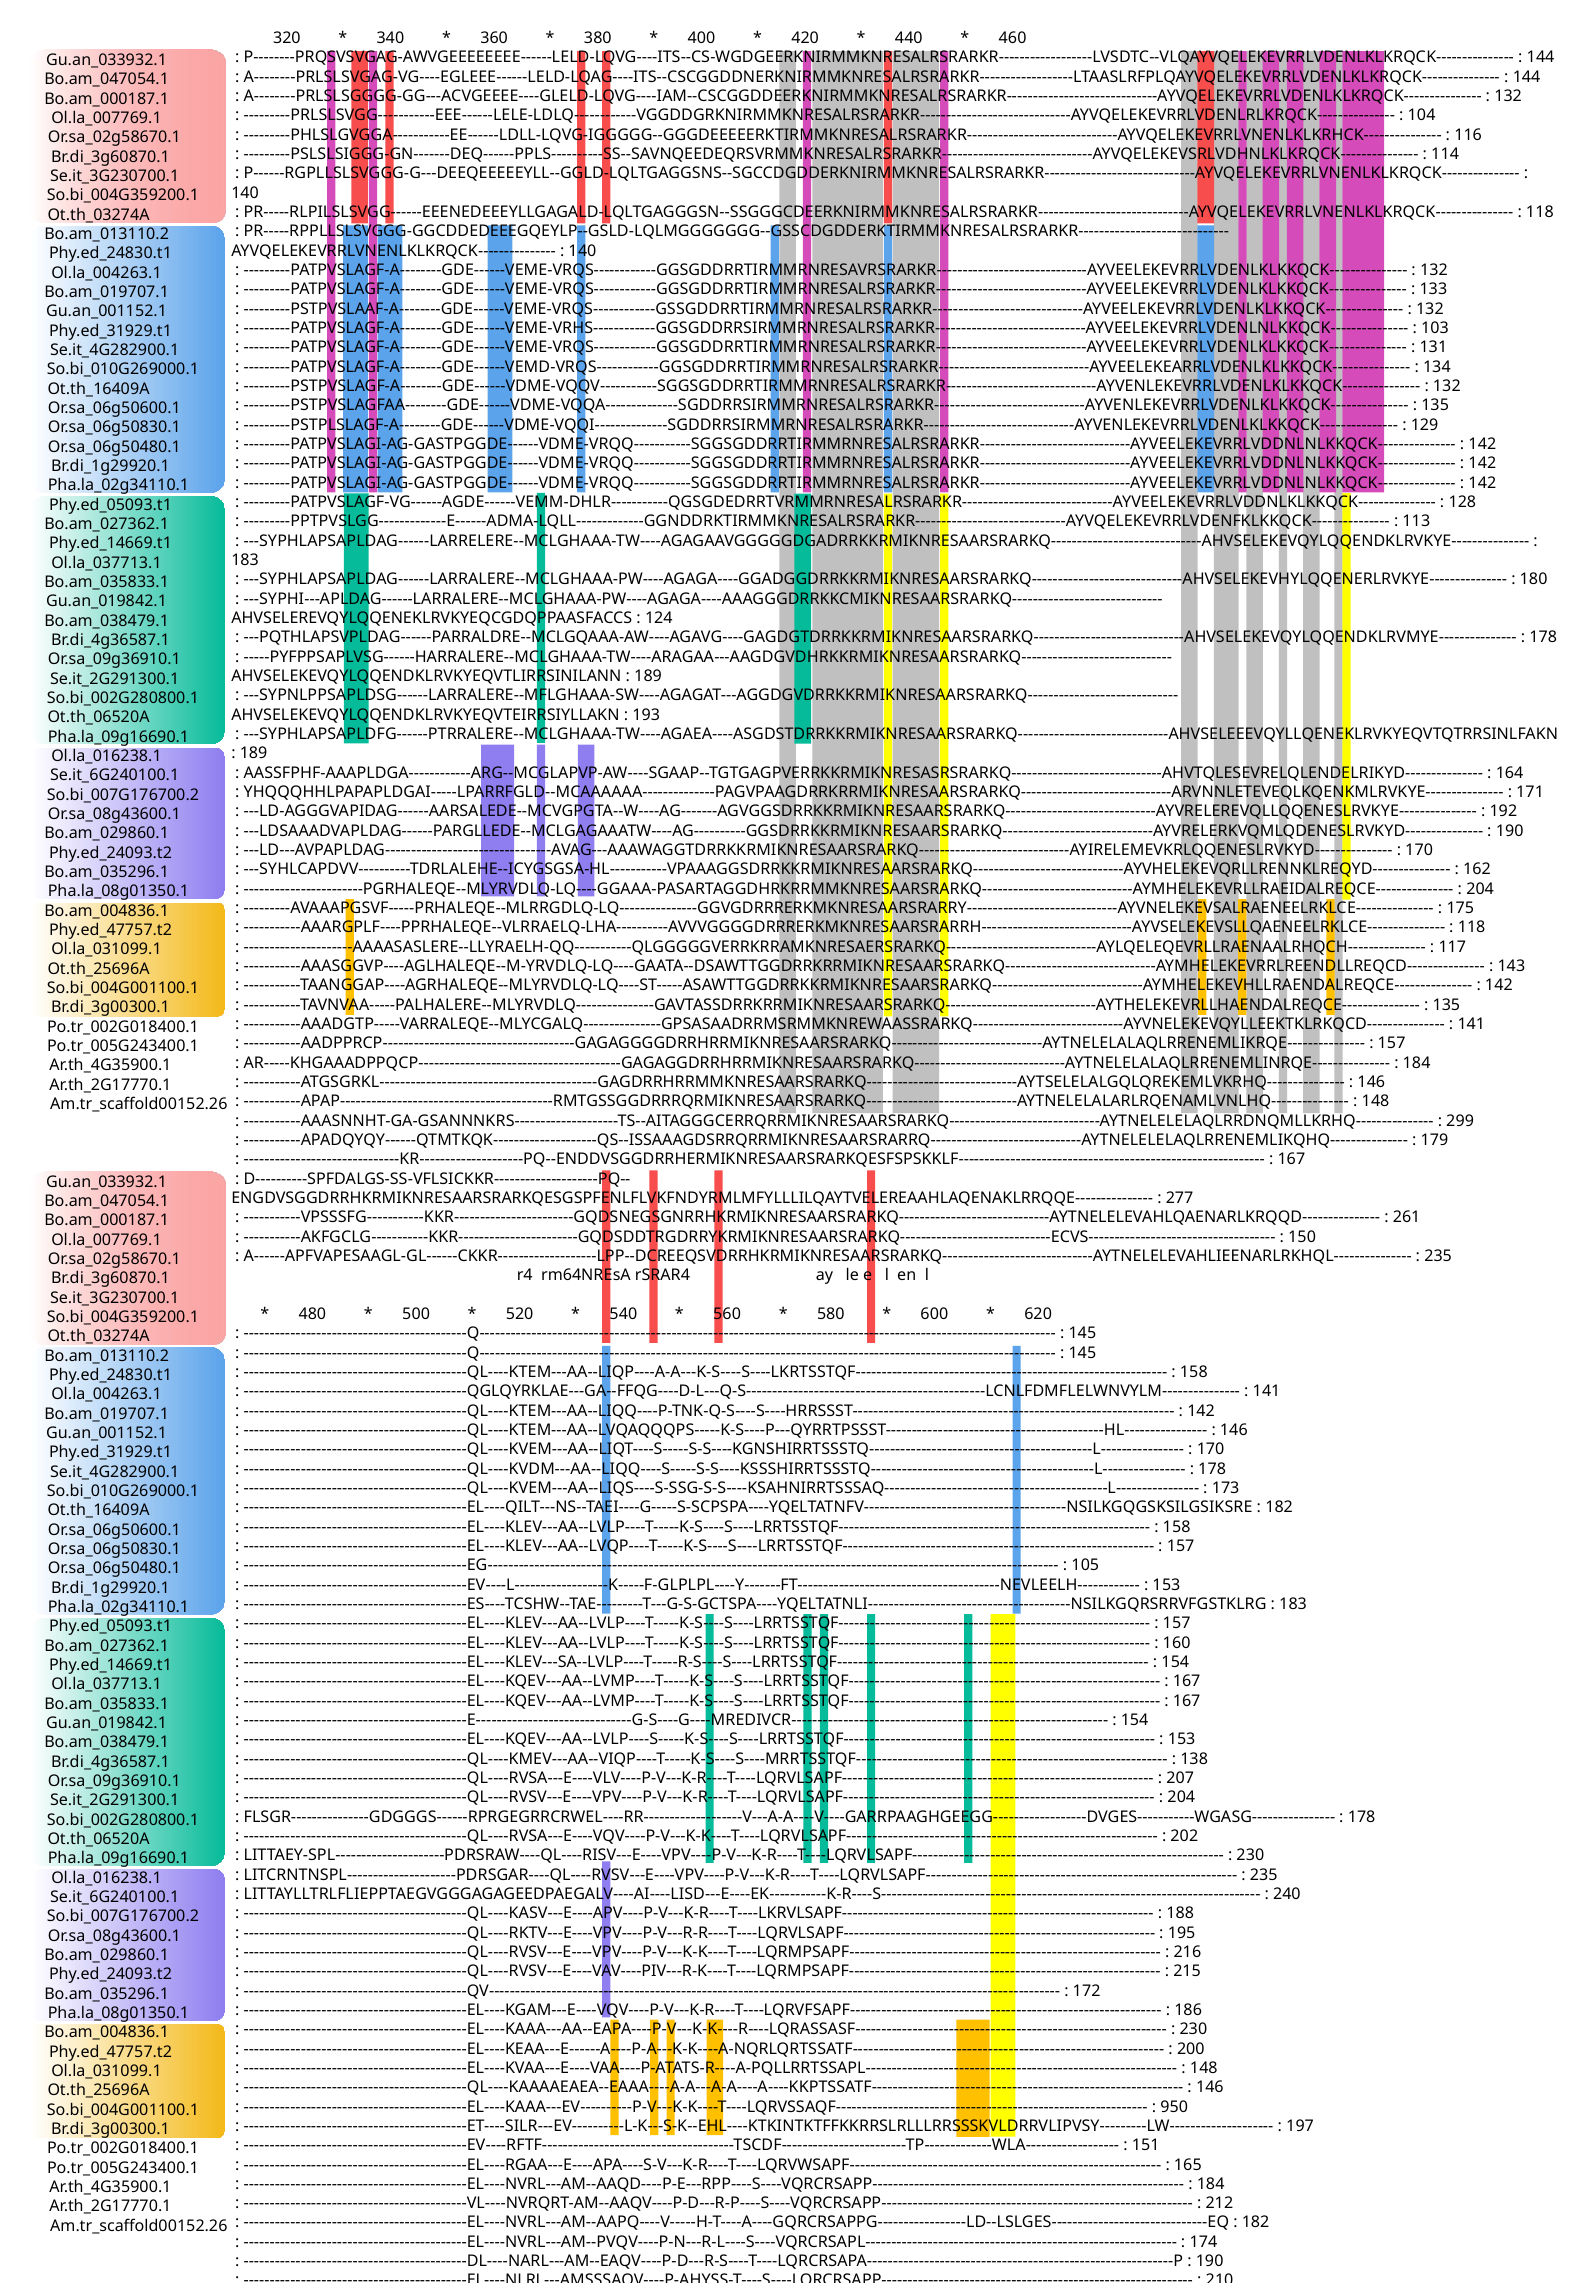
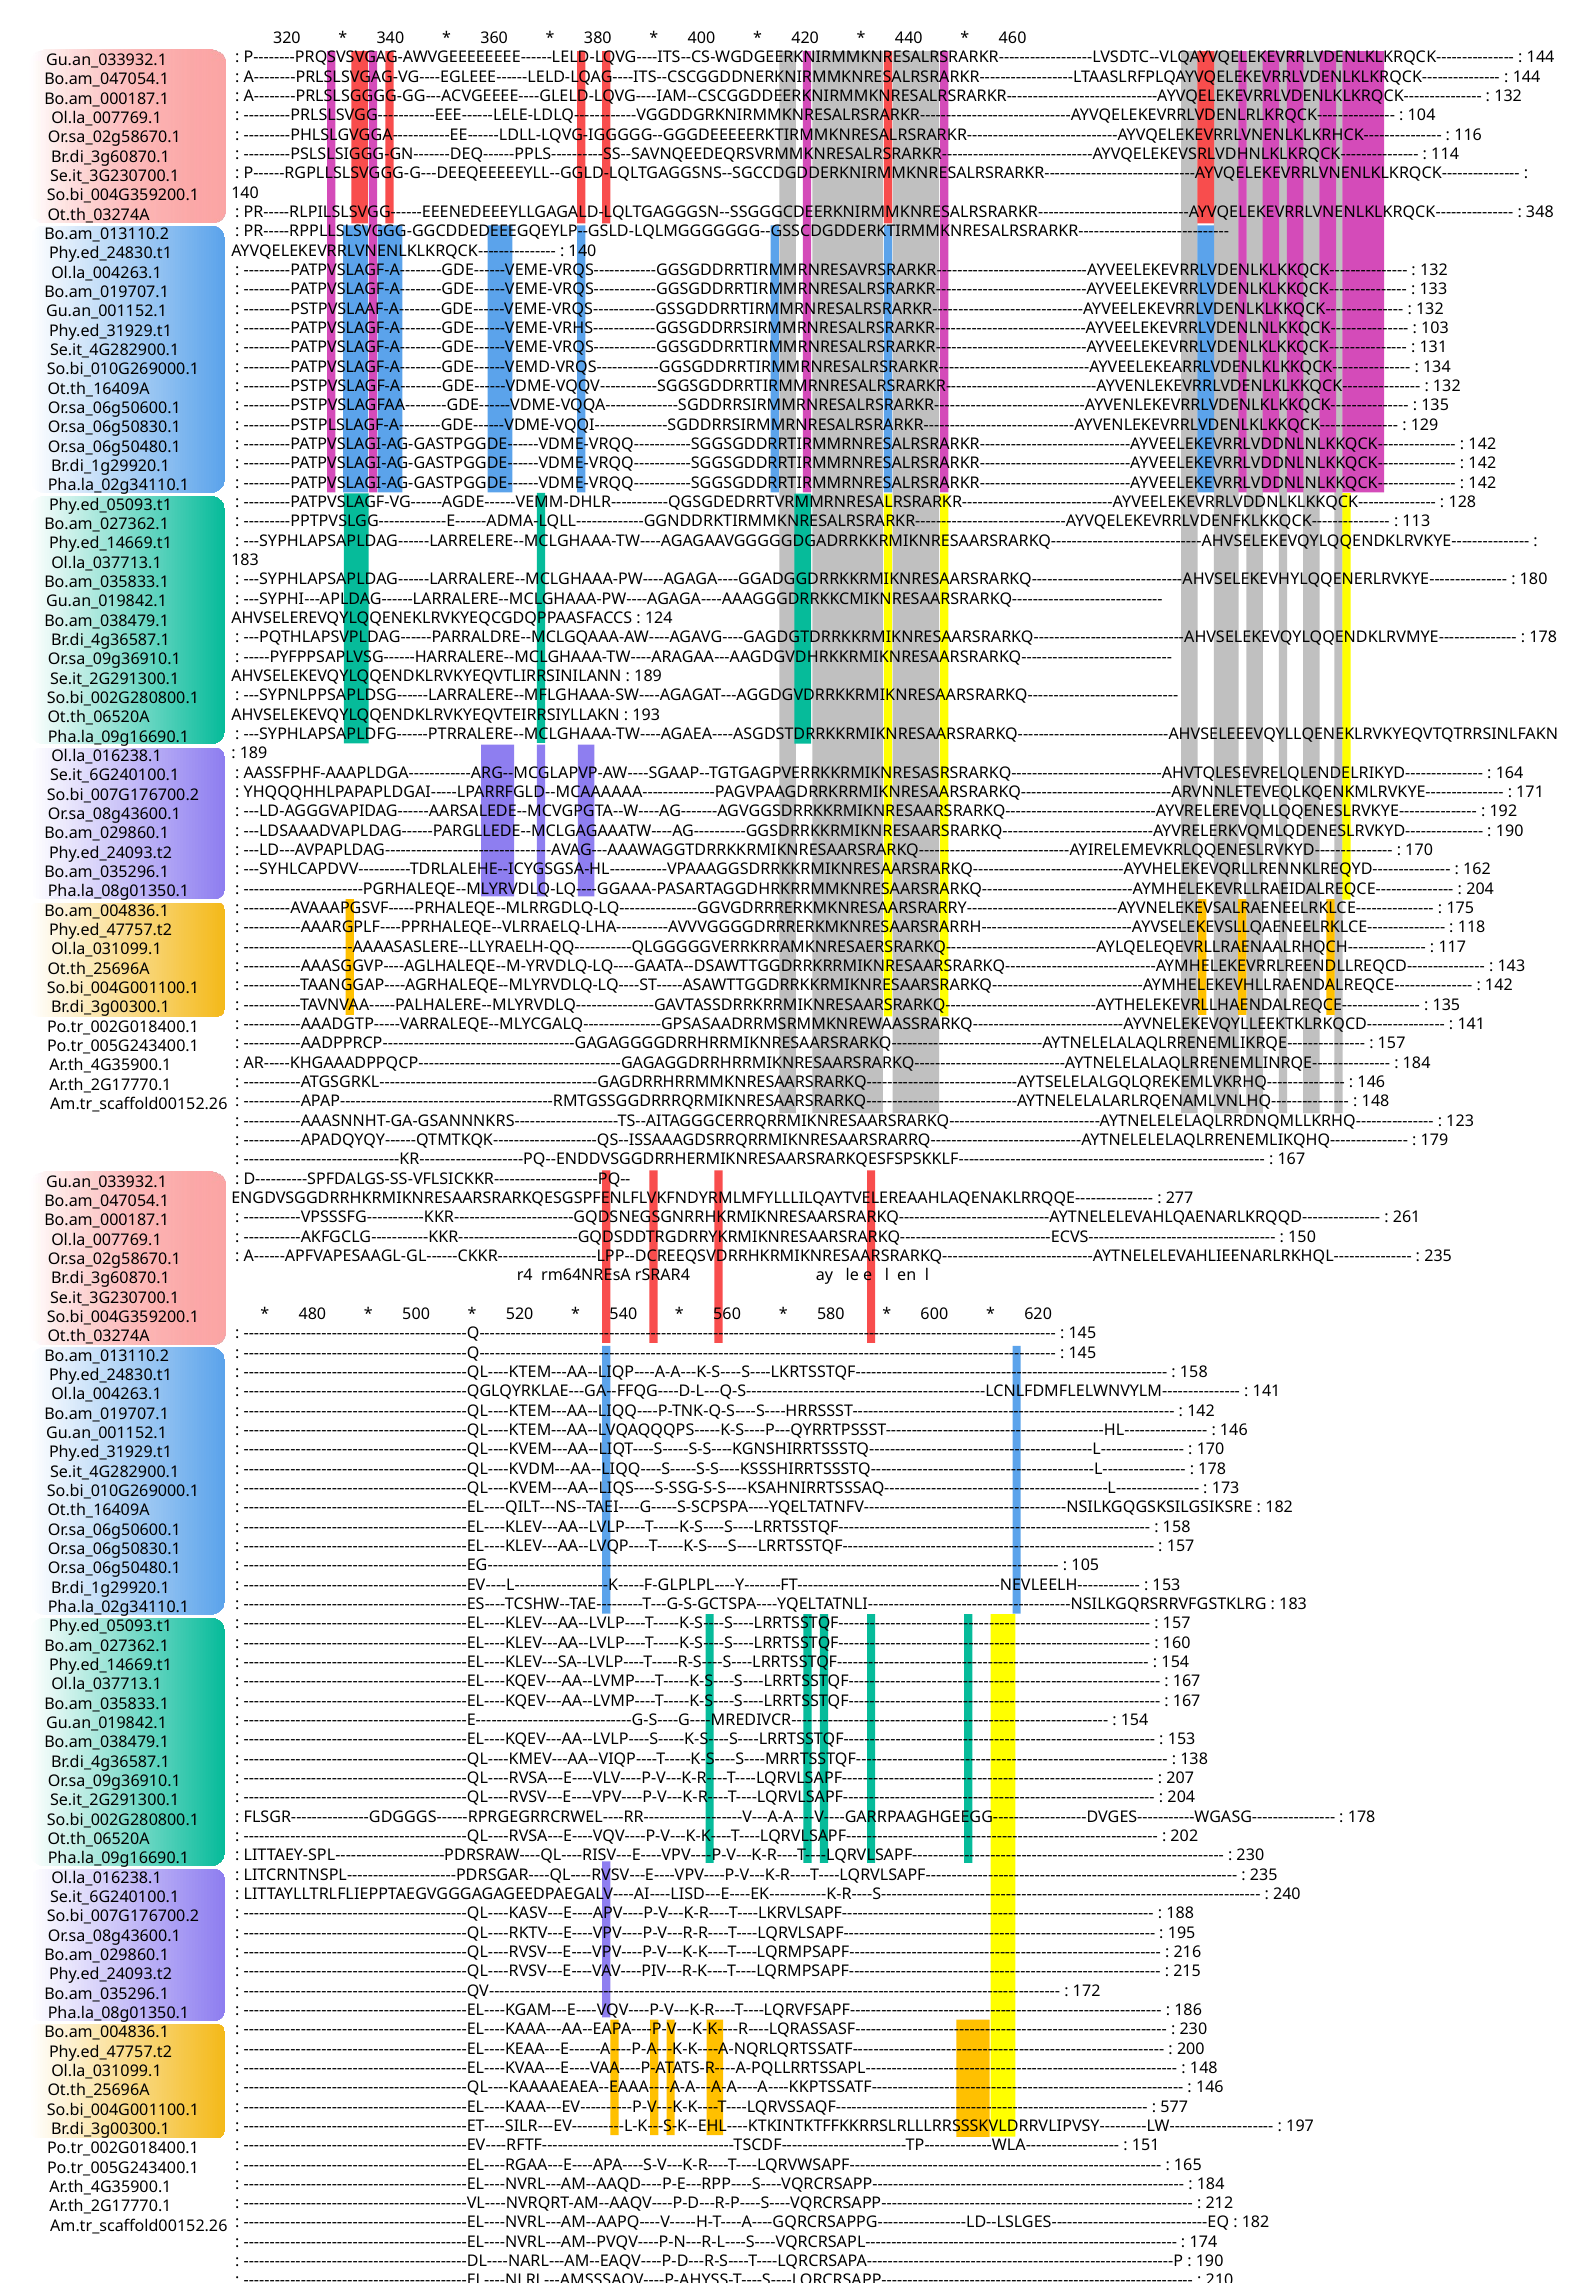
118: 118 -> 348 (1540, 212)
299: 299 -> 123 (1460, 1121)
950: 950 -> 577 (1174, 2107)
